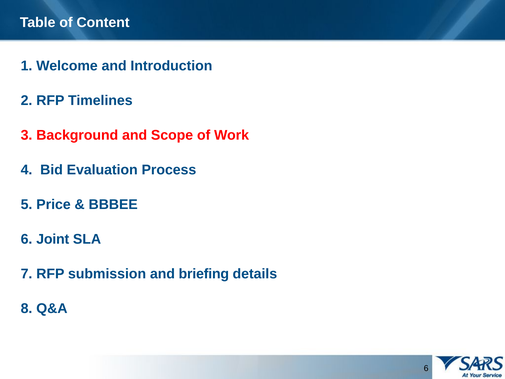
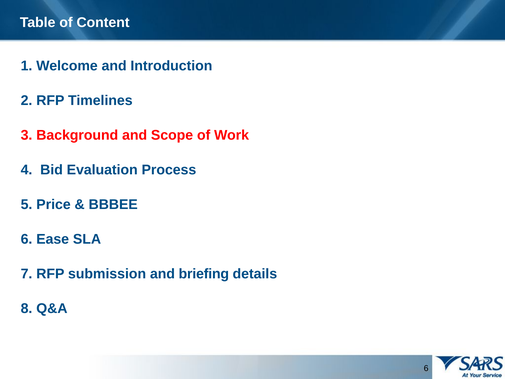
Joint: Joint -> Ease (53, 239)
